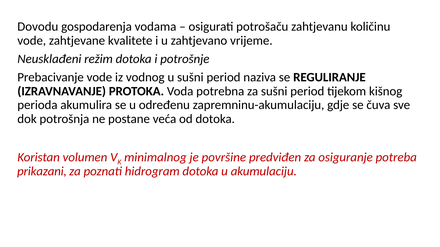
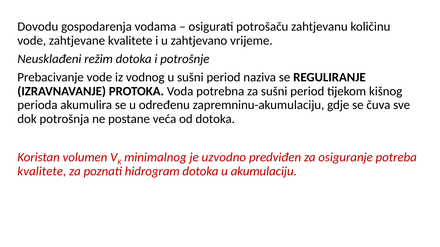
površine: površine -> uzvodno (224, 157)
prikazani: prikazani -> kvalitete (42, 172)
